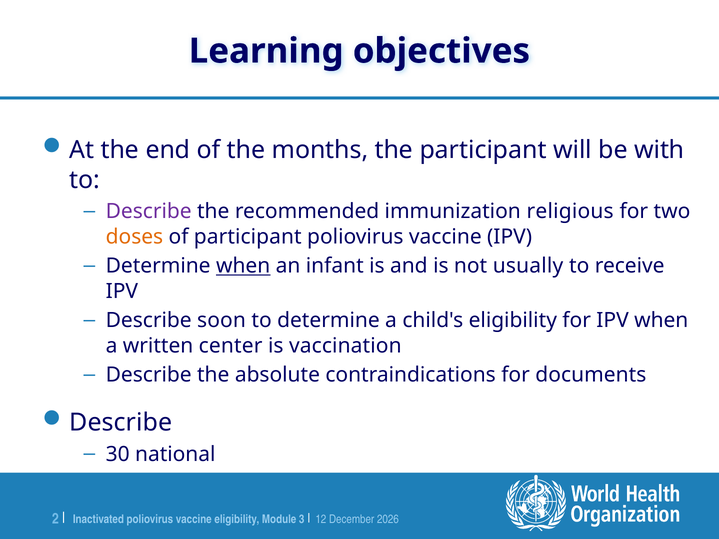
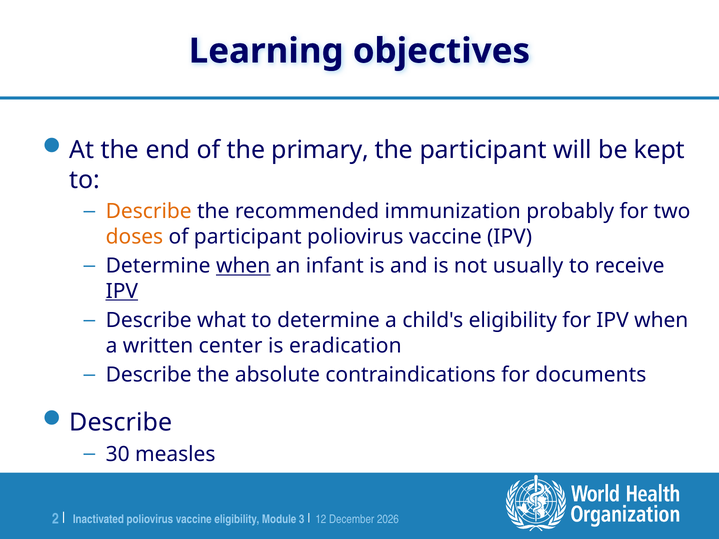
months: months -> primary (320, 150)
with: with -> kept (659, 150)
Describe colour: purple -> orange (149, 212)
religious: religious -> probably (570, 212)
IPV underline: none -> present (122, 291)
soon: soon -> what (222, 321)
vaccination: vaccination -> eradication (345, 346)
national: national -> measles (175, 454)
